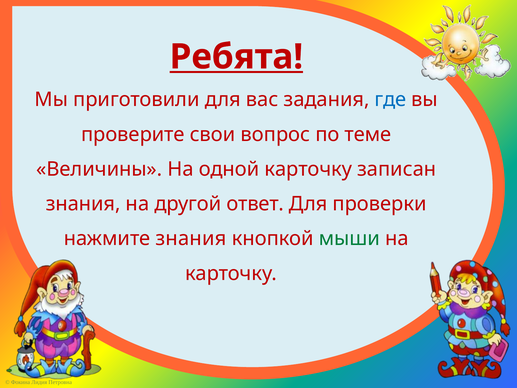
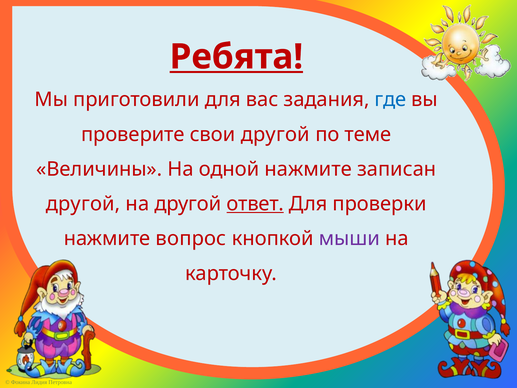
свои вопрос: вопрос -> другой (275, 134)
одной карточку: карточку -> нажмите (308, 169)
знания: знания -> другой (83, 204)
ответ underline: none -> present (255, 204)
нажмите знания: знания -> вопрос (191, 239)
мыши colour: green -> purple (349, 239)
